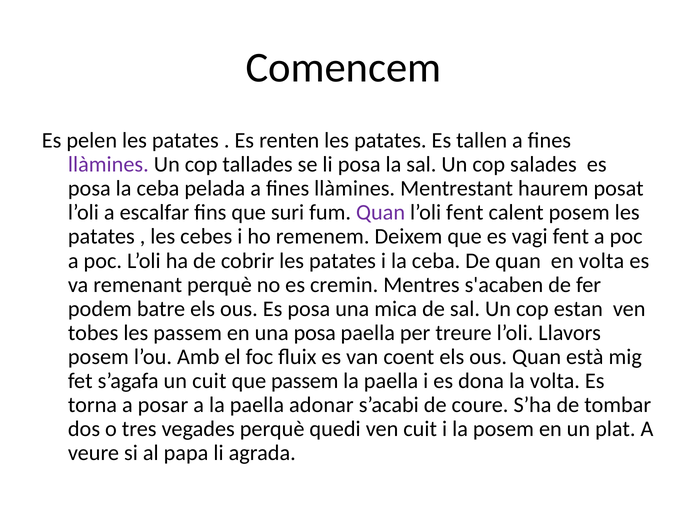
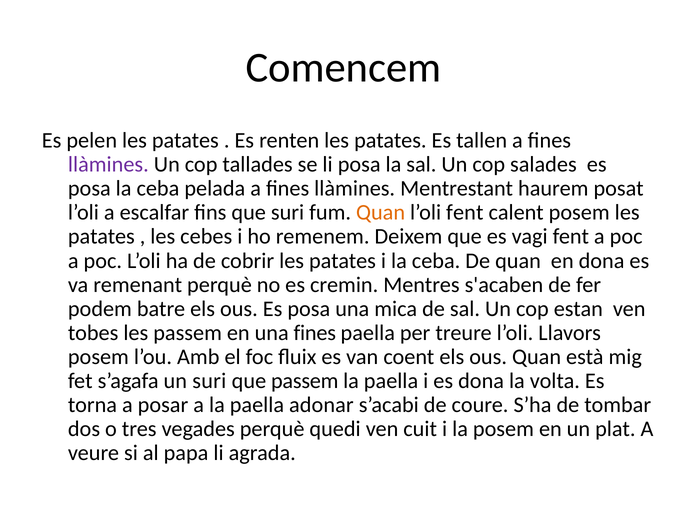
Quan colour: purple -> orange (381, 212)
en volta: volta -> dona (602, 261)
una posa: posa -> fines (315, 333)
un cuit: cuit -> suri (209, 381)
